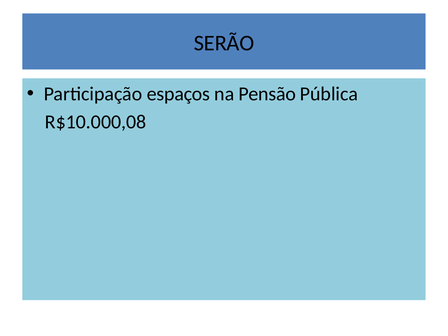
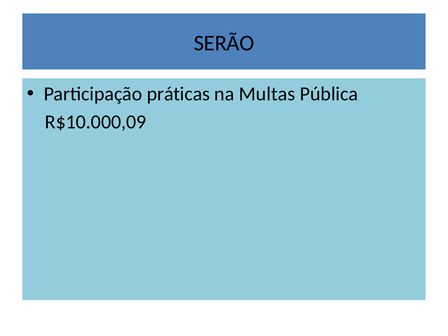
espaços: espaços -> práticas (178, 94)
Pensão: Pensão -> Multas (267, 94)
R$10.000,08: R$10.000,08 -> R$10.000,09 (96, 122)
